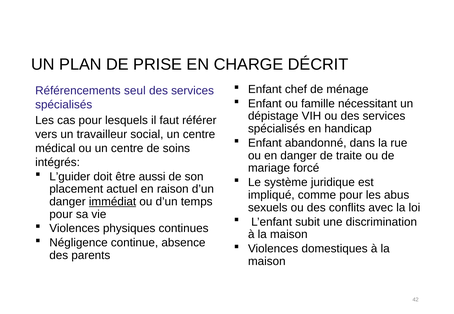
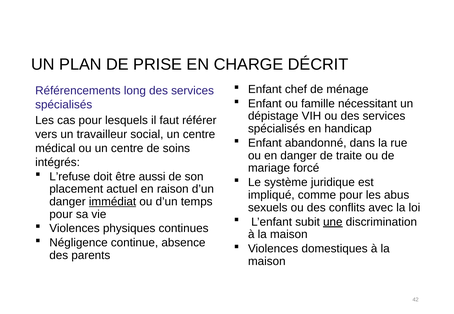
seul: seul -> long (135, 91)
L’guider: L’guider -> L’refuse (70, 177)
une underline: none -> present (333, 222)
